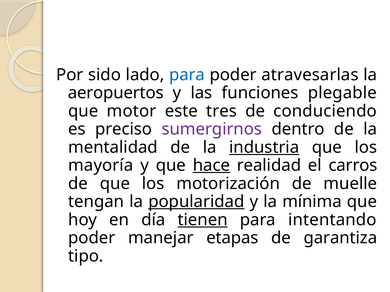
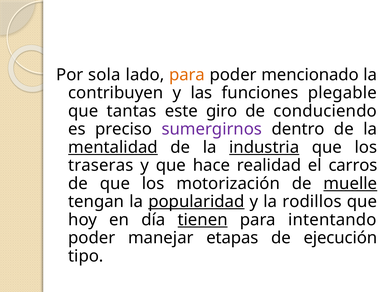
sido: sido -> sola (104, 75)
para colour: blue -> orange (187, 75)
atravesarlas: atravesarlas -> mencionado (310, 75)
aeropuertos: aeropuertos -> contribuyen (116, 93)
motor: motor -> tantas (132, 111)
tres: tres -> giro (222, 111)
mentalidad underline: none -> present (113, 148)
mayoría: mayoría -> traseras (101, 166)
hace underline: present -> none (211, 166)
muelle underline: none -> present (350, 184)
mínima: mínima -> rodillos (312, 202)
garantiza: garantiza -> ejecución (340, 238)
